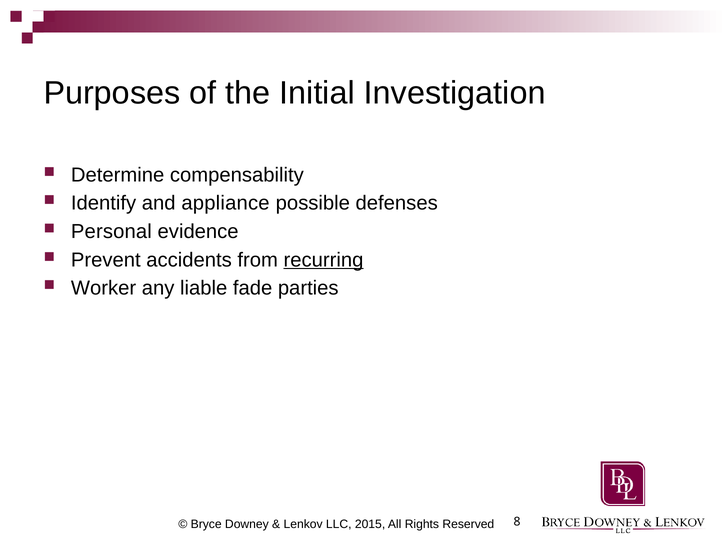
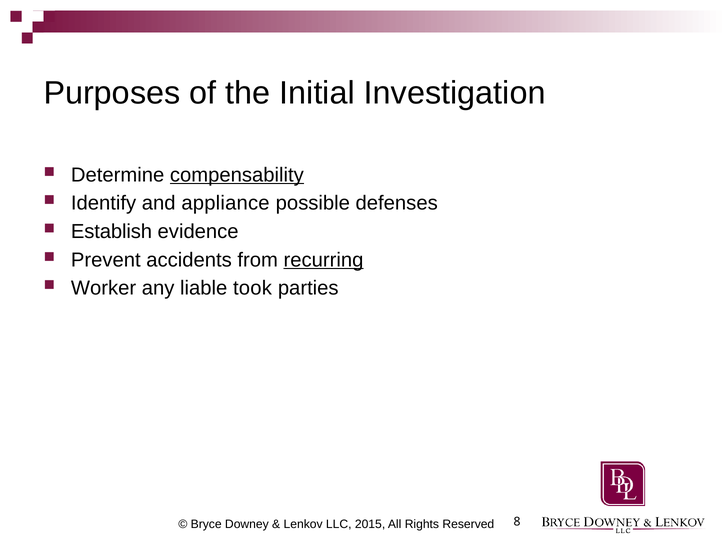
compensability underline: none -> present (237, 175)
Personal: Personal -> Establish (112, 232)
fade: fade -> took (252, 288)
